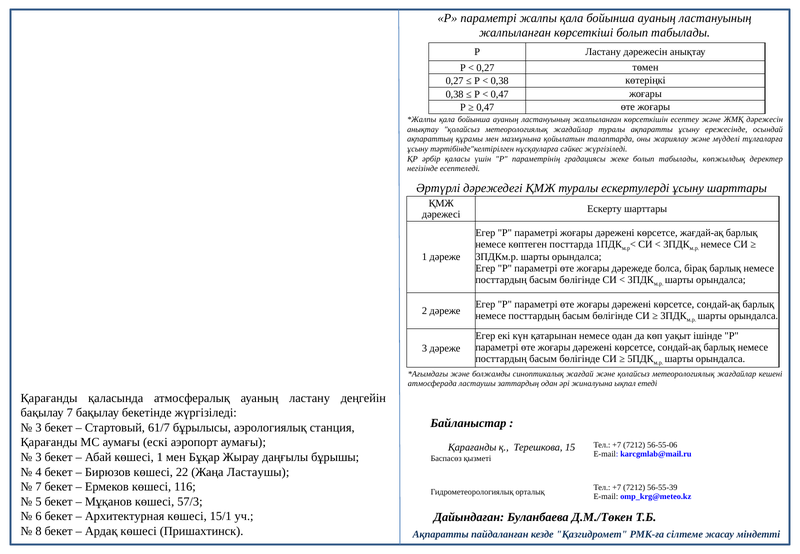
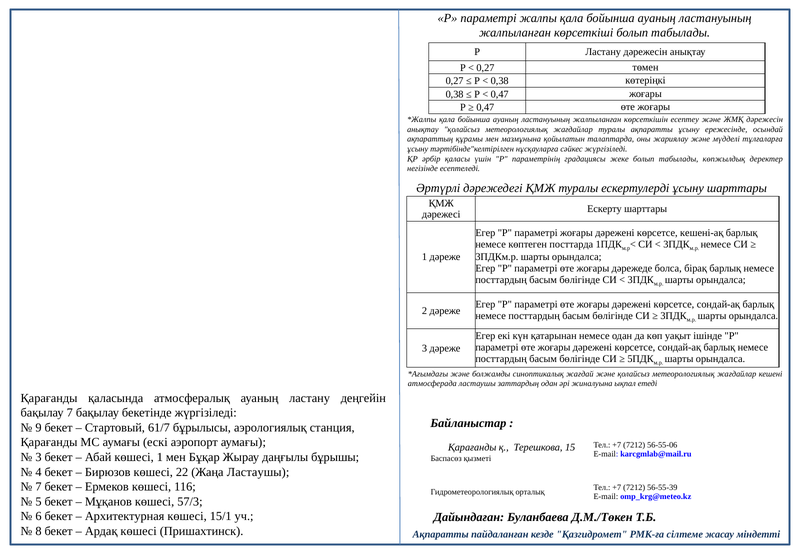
жағдай-ақ: жағдай-ақ -> кешені-ақ (702, 233)
3: 3 -> 9 (38, 428)
